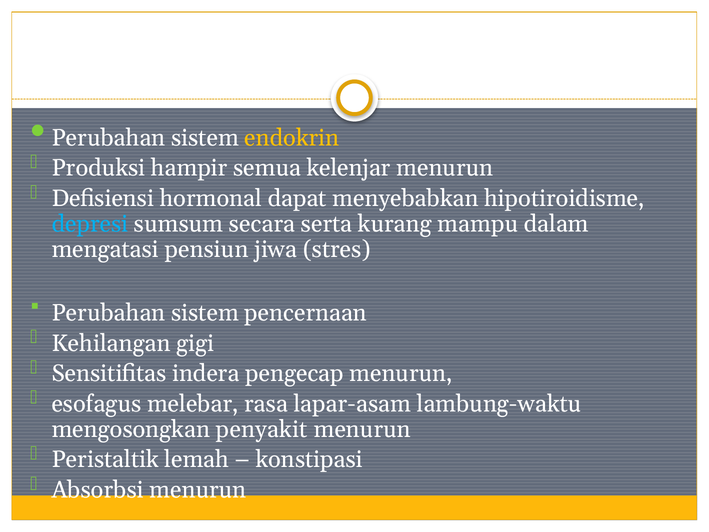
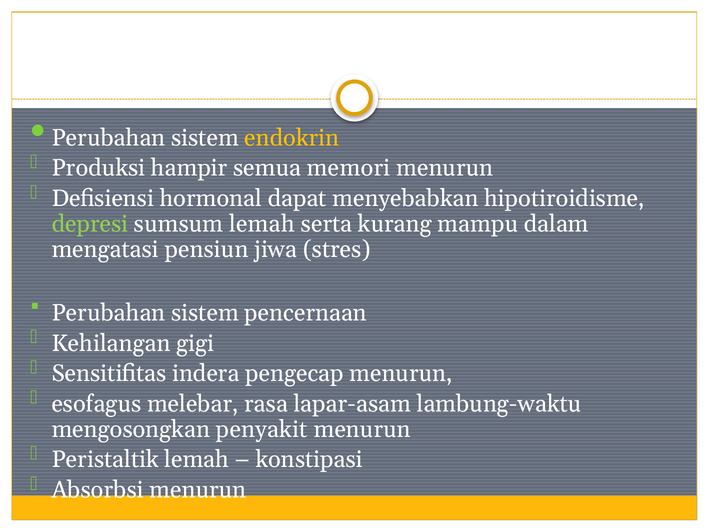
kelenjar: kelenjar -> memori (349, 168)
depresi colour: light blue -> light green (90, 224)
sumsum secara: secara -> lemah (262, 224)
